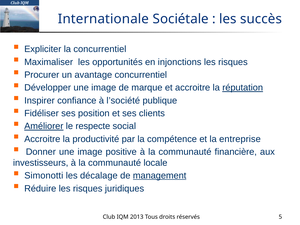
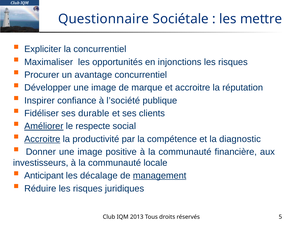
Internationale: Internationale -> Questionnaire (103, 19)
succès: succès -> mettre (261, 19)
réputation underline: present -> none (243, 88)
position: position -> durable (94, 113)
Accroitre underline: none -> present (42, 139)
entreprise: entreprise -> diagnostic (240, 139)
Simonotti: Simonotti -> Anticipant (44, 176)
